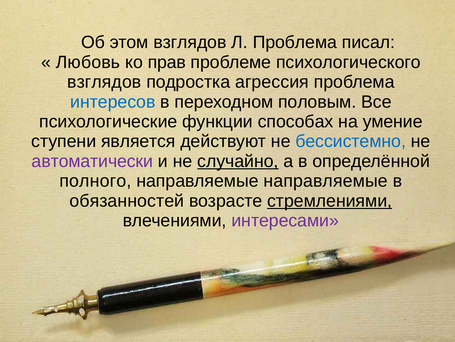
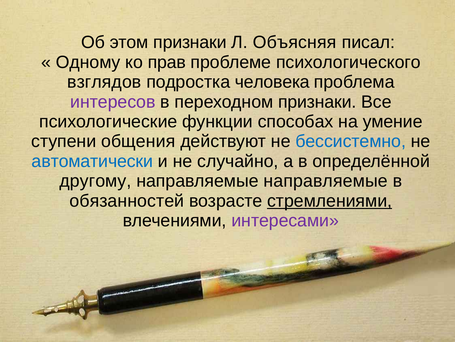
этом взглядов: взглядов -> признаки (190, 42)
Л Проблема: Проблема -> Объясняя (295, 42)
Любовь: Любовь -> Одному (88, 62)
агрессия: агрессия -> человека (272, 82)
интересов colour: blue -> purple (113, 102)
переходном половым: половым -> признаки (317, 102)
является: является -> общения (138, 141)
автоматически colour: purple -> blue (92, 161)
случайно underline: present -> none (238, 161)
полного: полного -> другому (95, 181)
